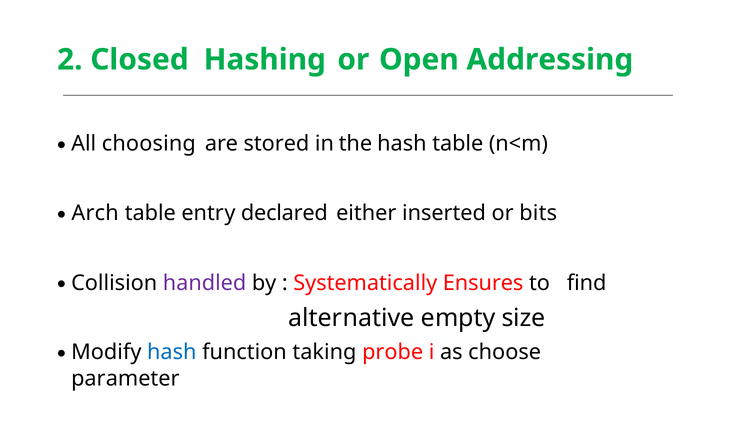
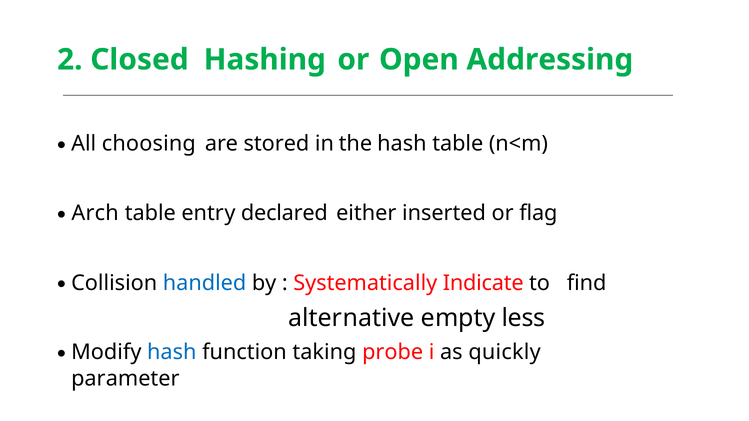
bits: bits -> flag (538, 213)
handled colour: purple -> blue (205, 283)
Ensures: Ensures -> Indicate (483, 283)
size: size -> less (523, 318)
choose: choose -> quickly (505, 353)
